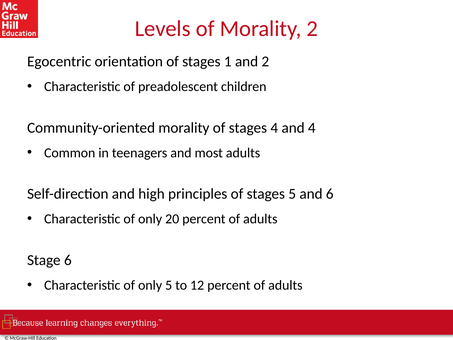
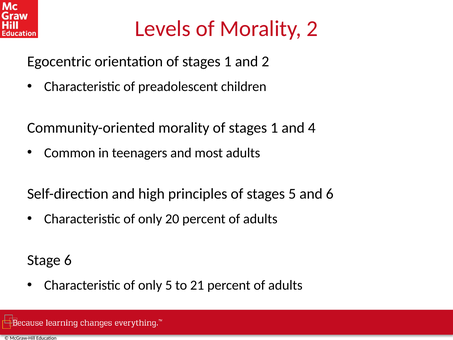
morality of stages 4: 4 -> 1 (274, 128)
12: 12 -> 21 (197, 285)
